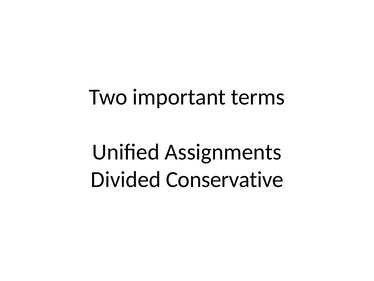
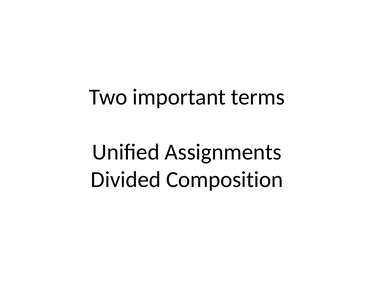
Conservative: Conservative -> Composition (225, 179)
